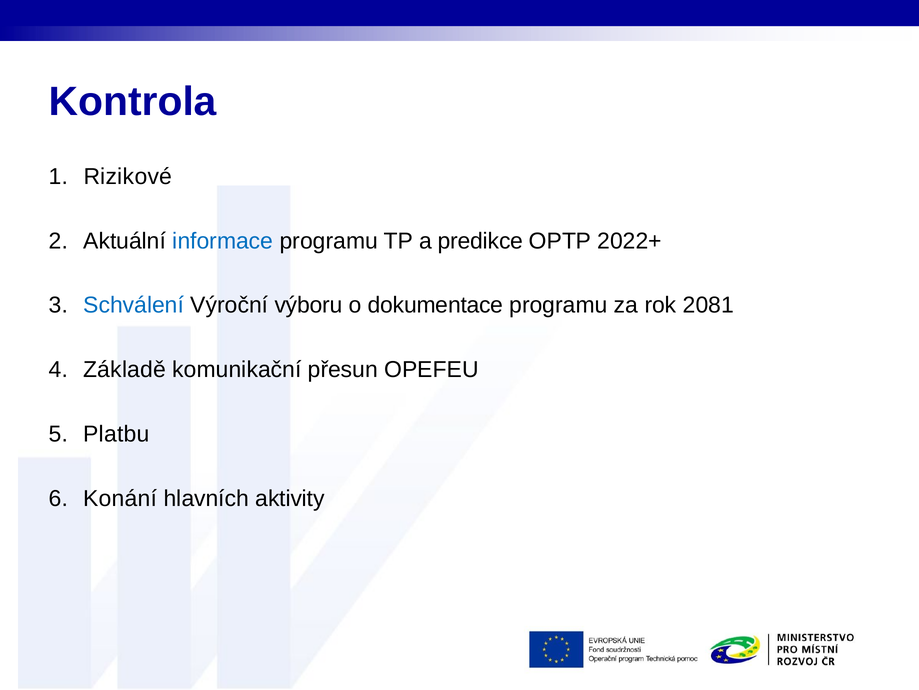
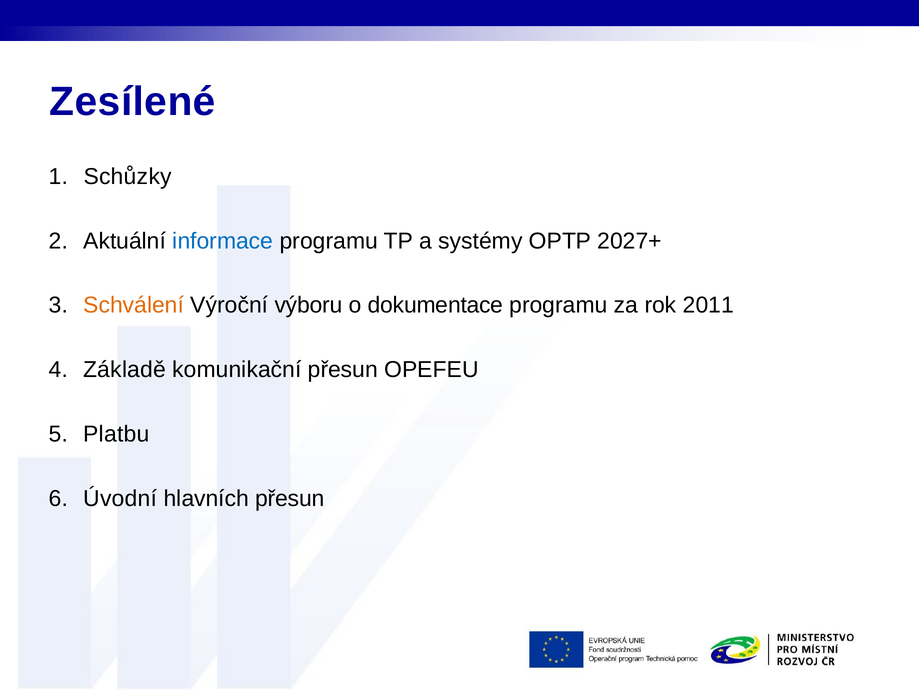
Kontrola: Kontrola -> Zesílené (133, 102)
Rizikové: Rizikové -> Schůzky (128, 176)
predikce: predikce -> systémy (480, 241)
2022+: 2022+ -> 2027+ (630, 241)
Schválení colour: blue -> orange (134, 305)
2081: 2081 -> 2011 (708, 305)
Konání: Konání -> Úvodní (120, 498)
hlavních aktivity: aktivity -> přesun (290, 498)
